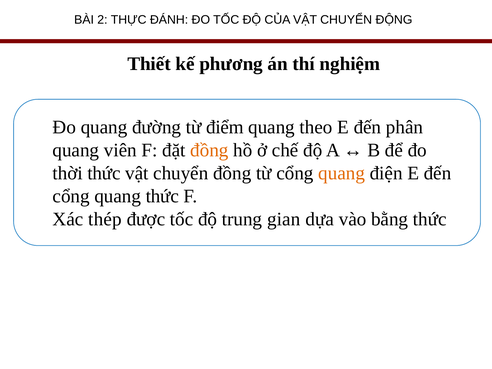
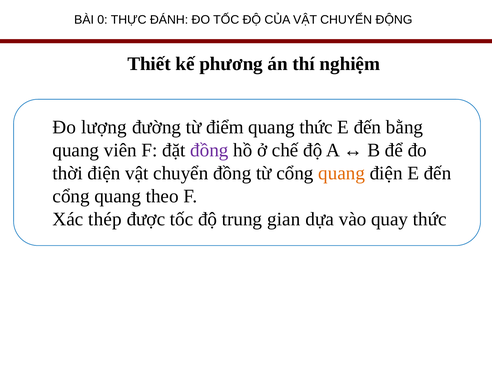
2: 2 -> 0 (102, 20)
Đo quang: quang -> lượng (104, 127)
quang theo: theo -> thức (316, 127)
phân: phân -> bằng (405, 127)
đồng colour: orange -> purple (209, 150)
thời thức: thức -> điện (104, 173)
quang thức: thức -> theo (162, 196)
bằng: bằng -> quay (390, 219)
